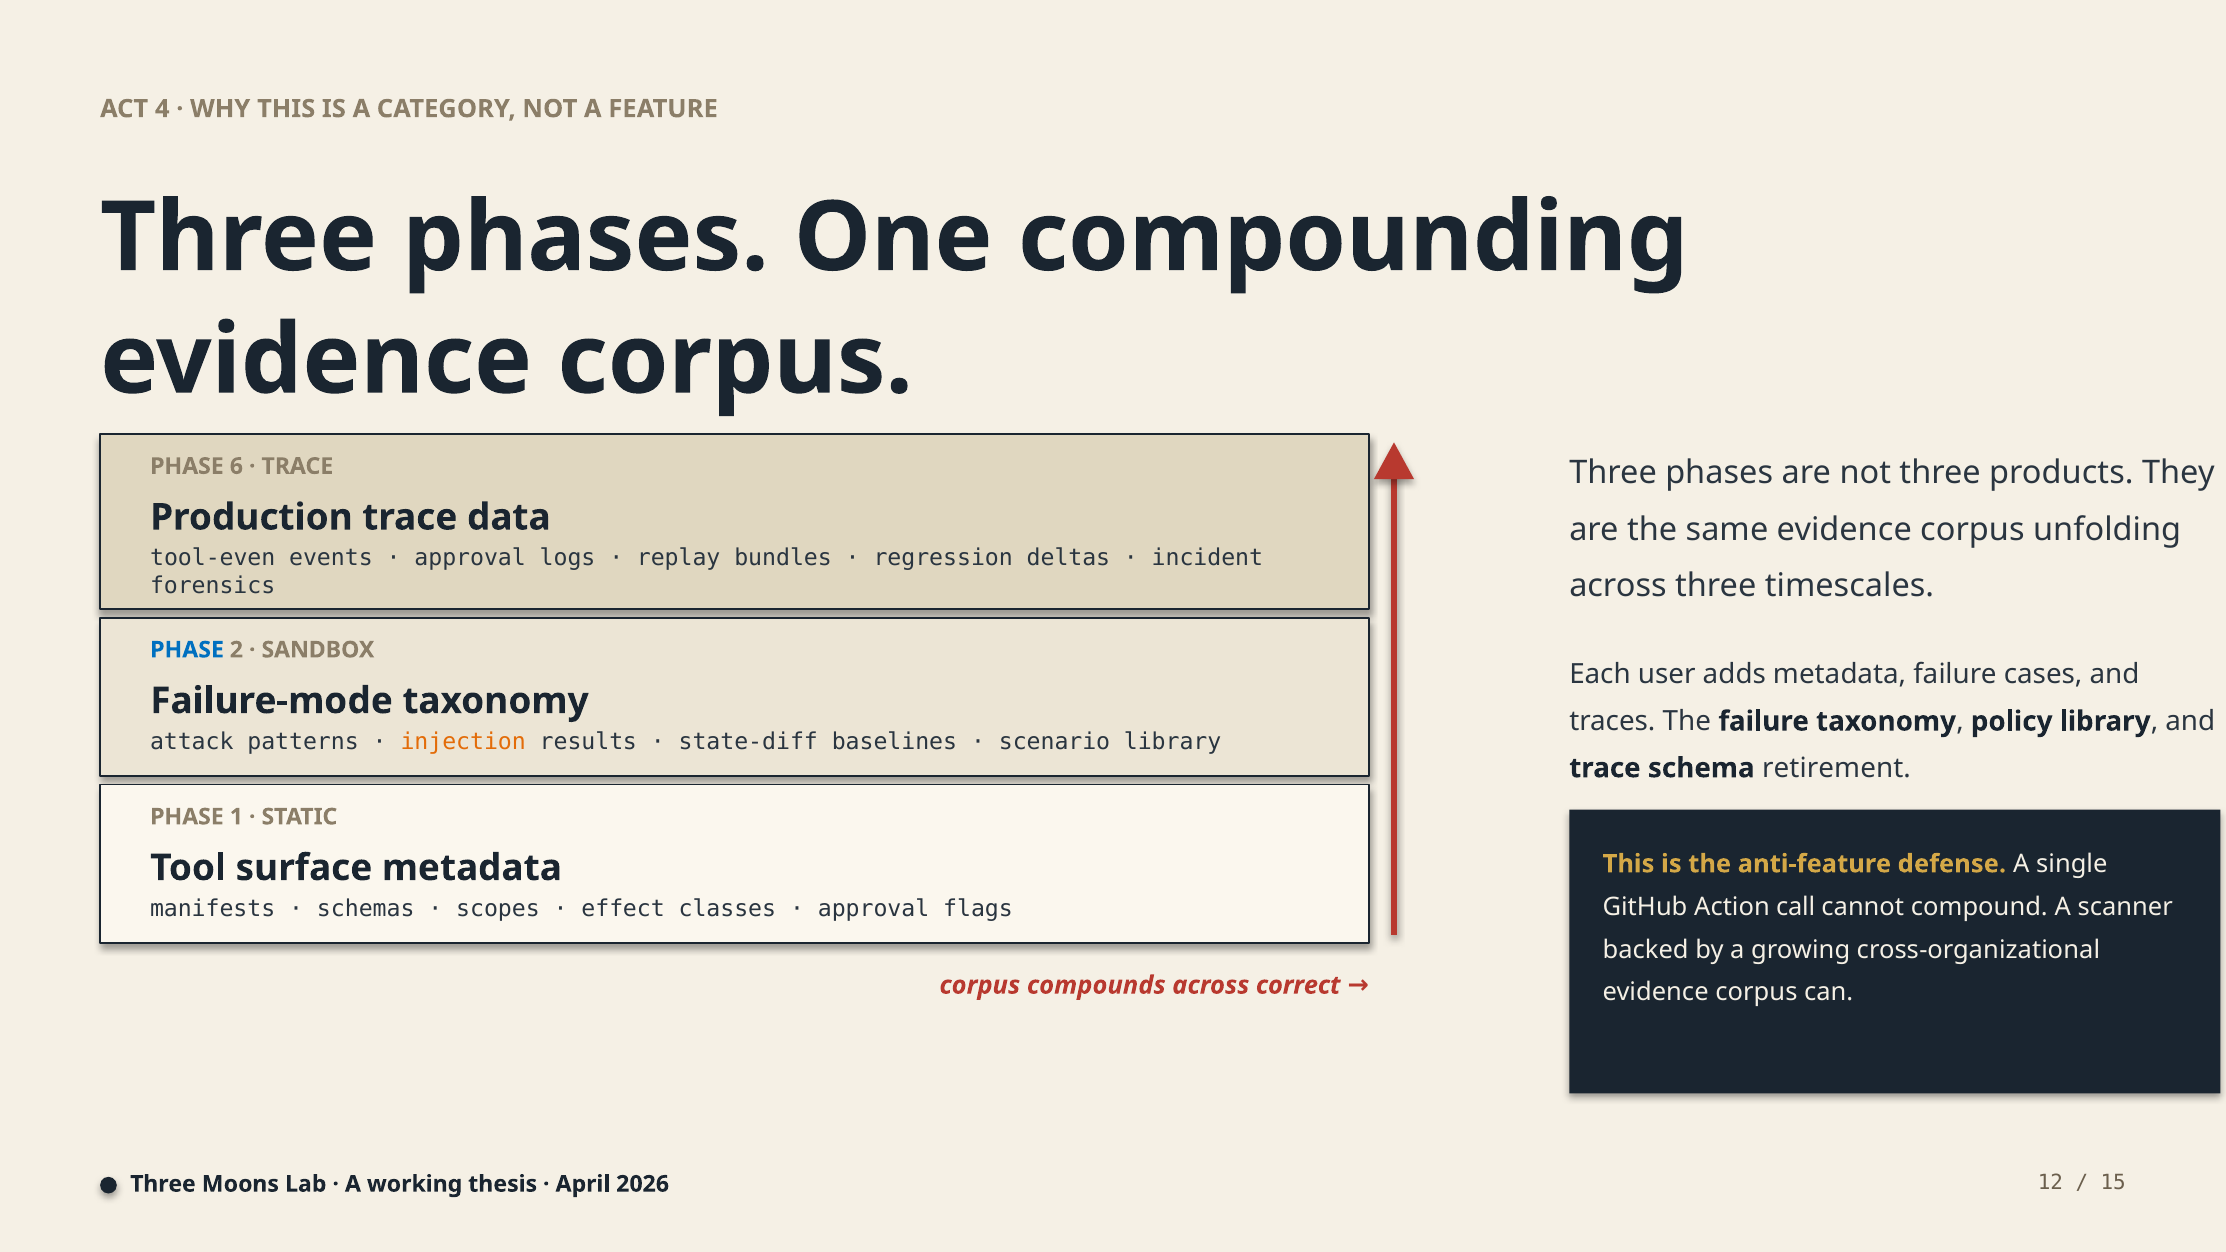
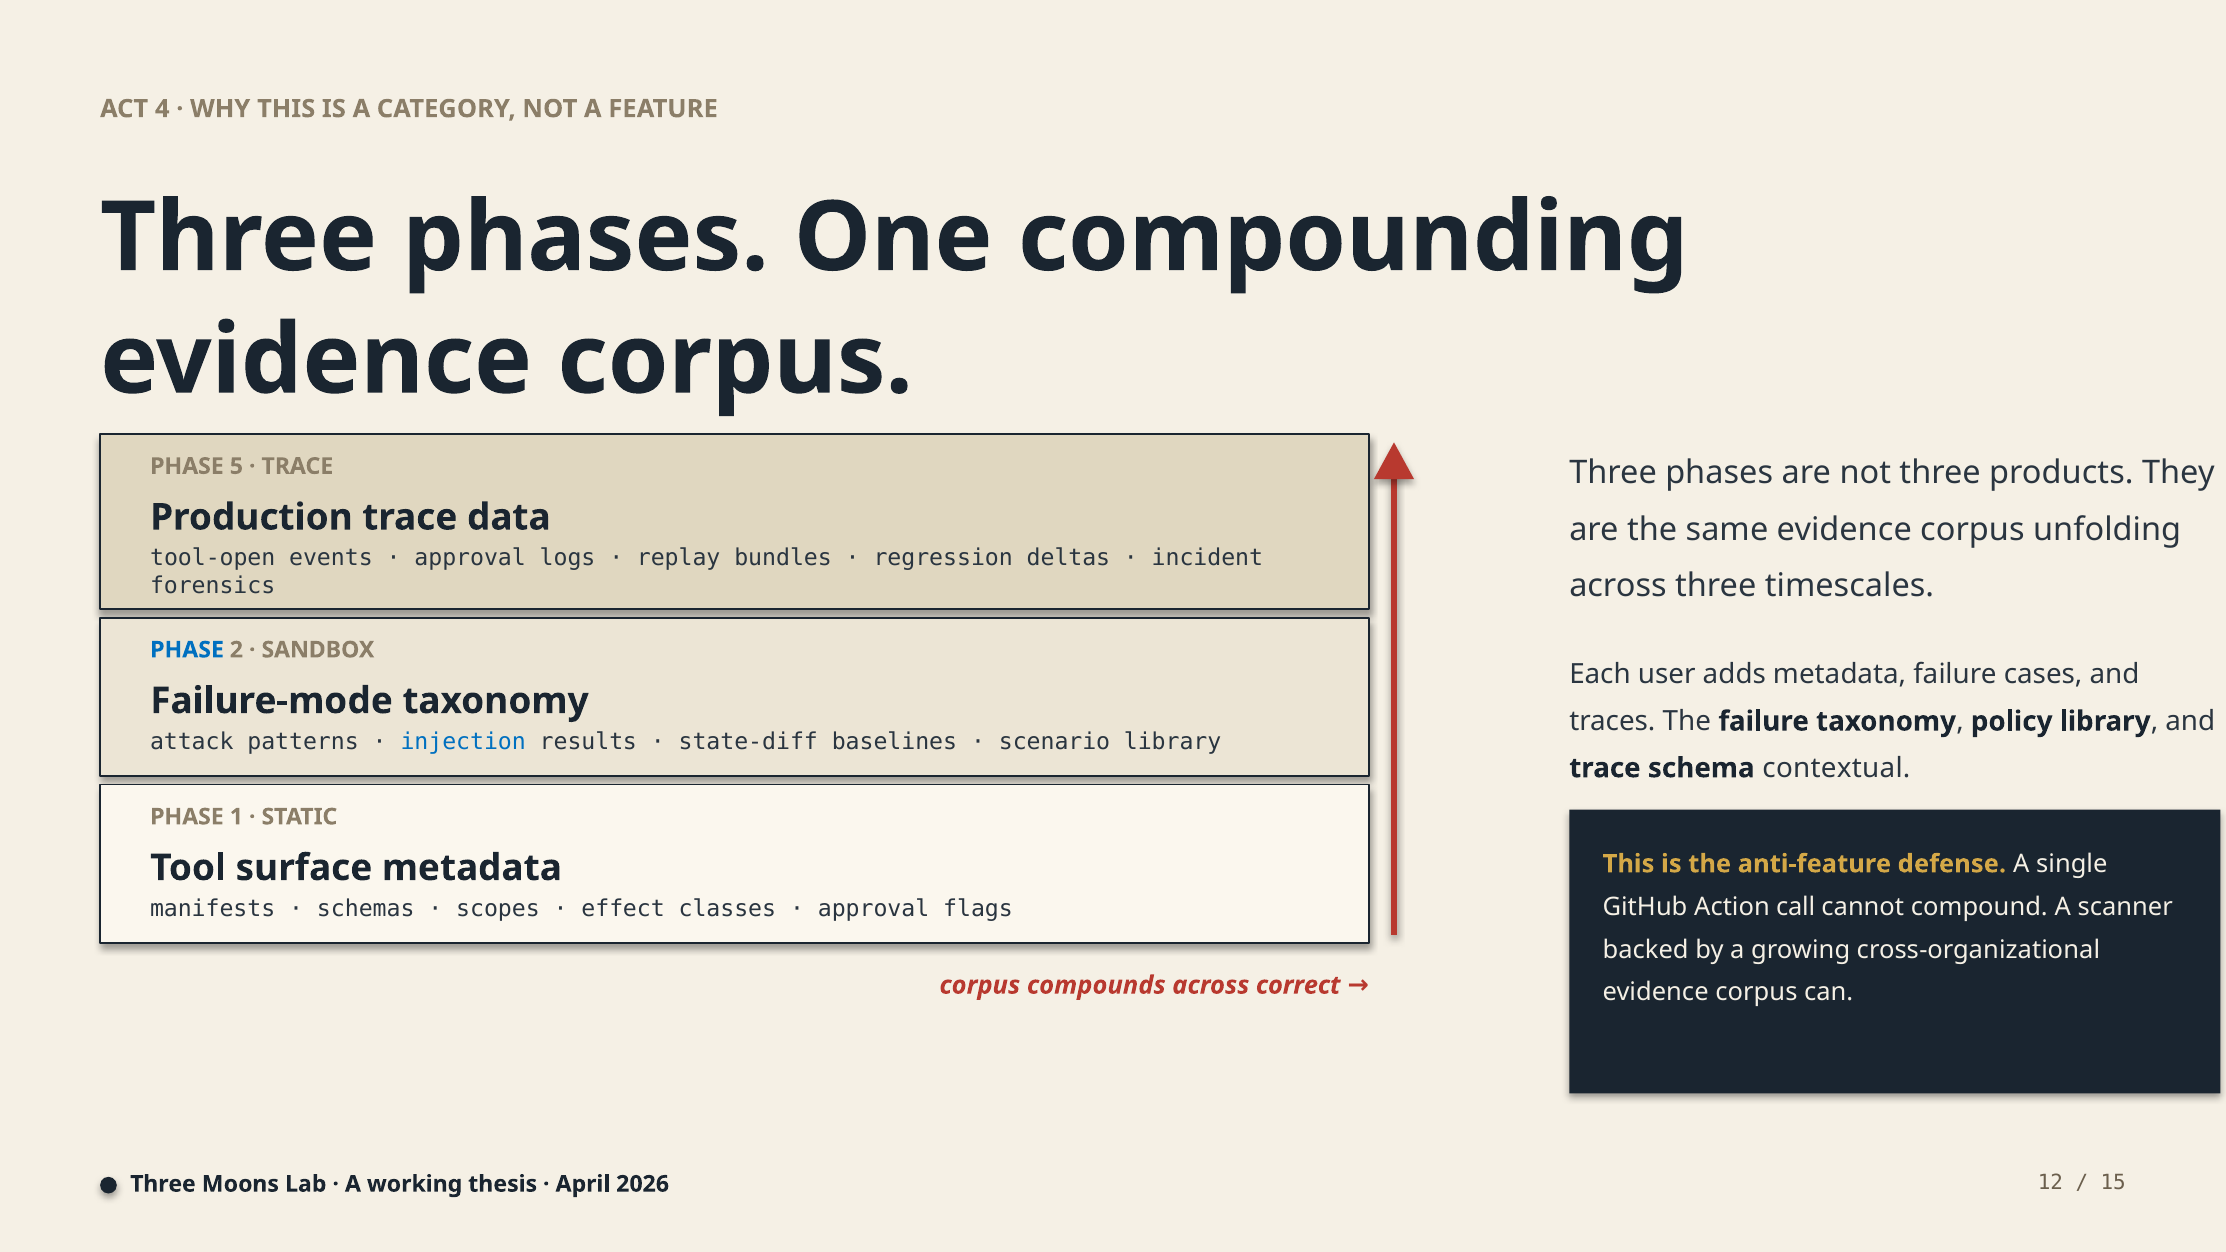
6: 6 -> 5 (236, 466)
tool-even: tool-even -> tool-open (213, 558)
injection colour: orange -> blue (463, 742)
retirement: retirement -> contextual (1836, 768)
